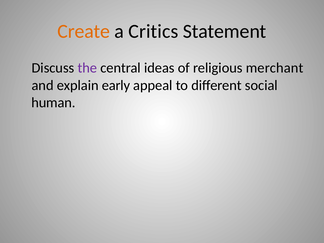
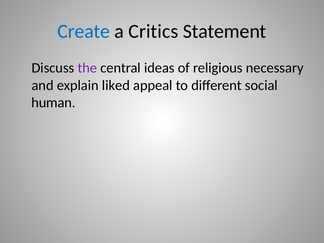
Create colour: orange -> blue (84, 31)
merchant: merchant -> necessary (275, 68)
early: early -> liked (116, 85)
